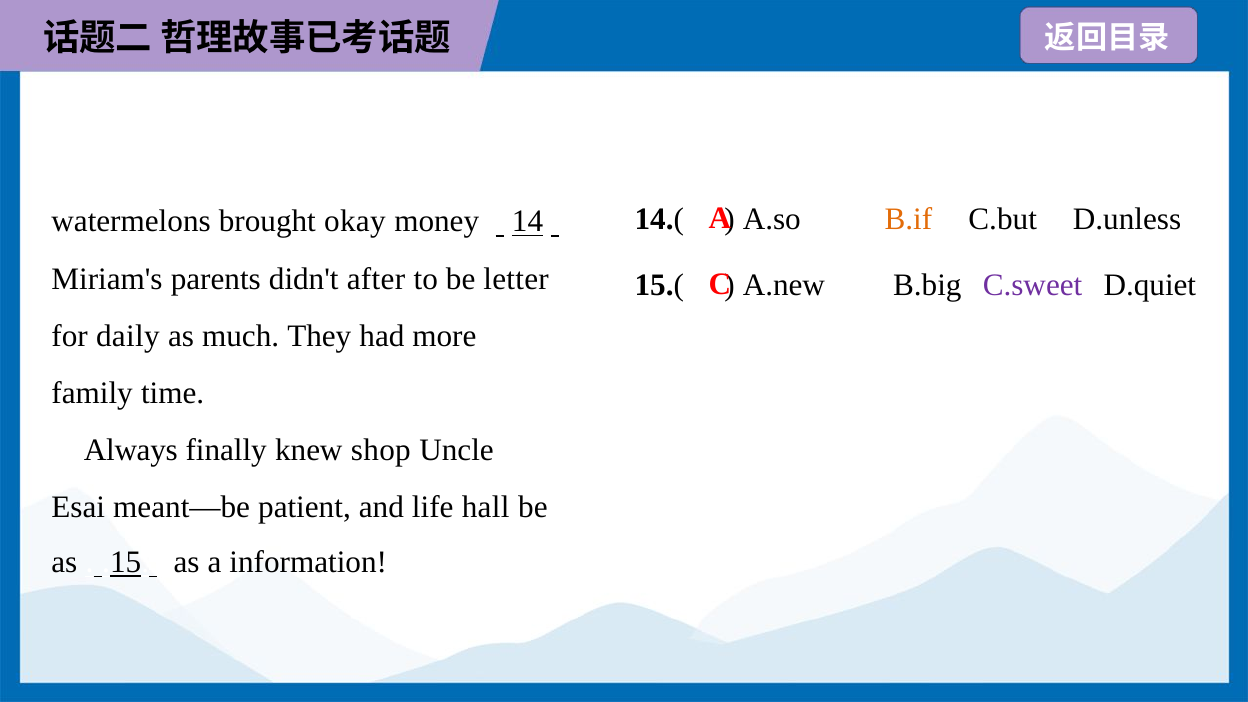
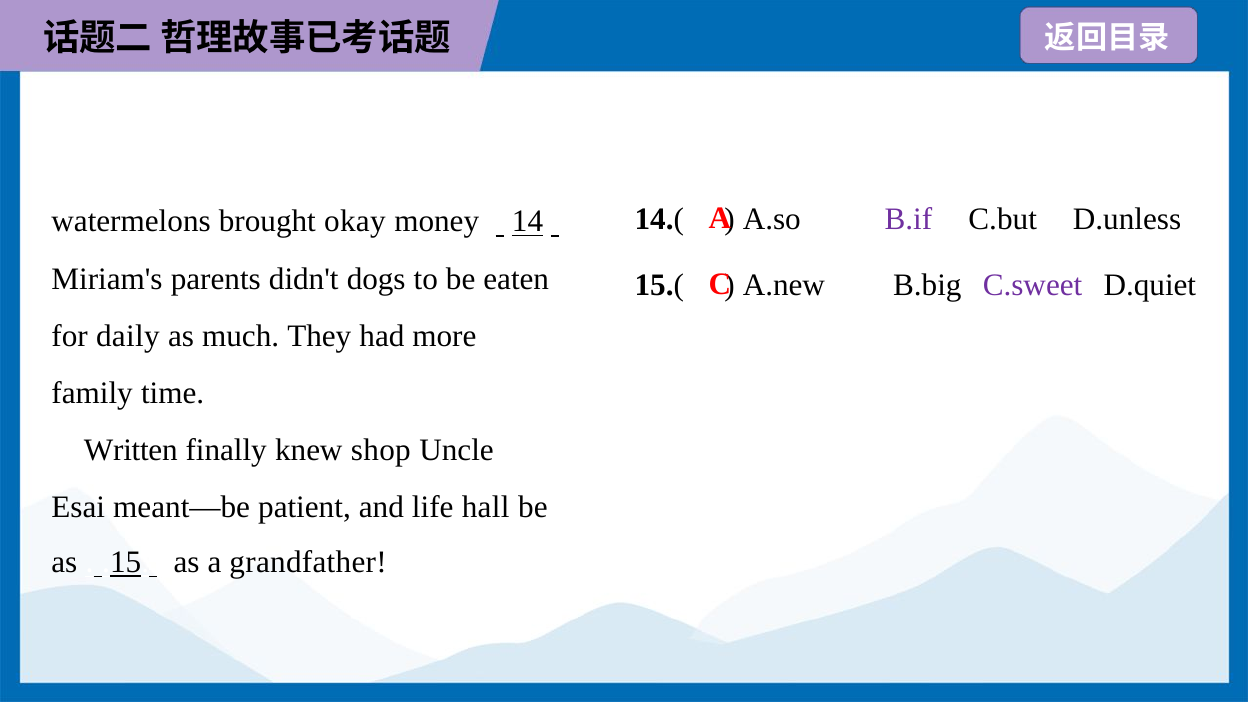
B.if colour: orange -> purple (908, 219)
after: after -> dogs (376, 279)
letter: letter -> eaten (516, 279)
Always: Always -> Written (131, 450)
information: information -> grandfather (308, 562)
